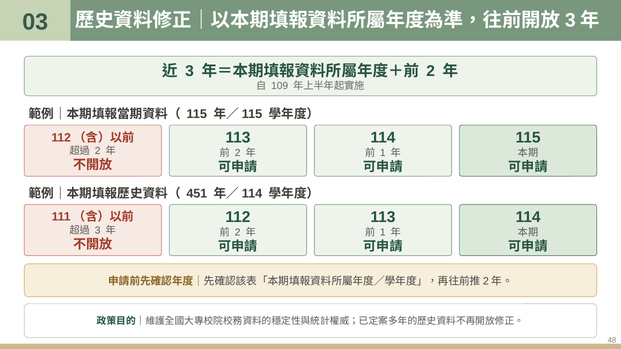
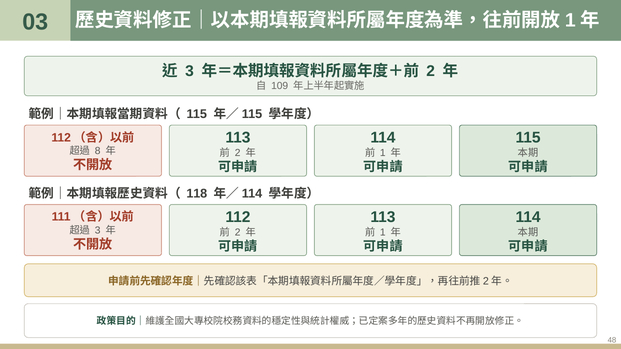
3: 3 -> 1 (570, 20)
2: 2 -> 8 (98, 151)
451: 451 -> 118 (197, 194)
